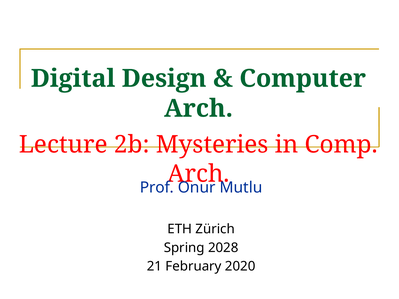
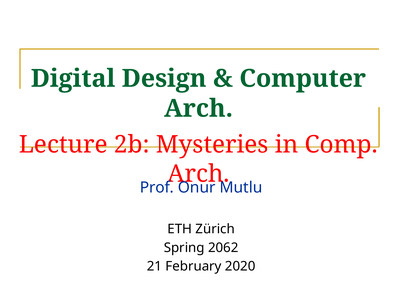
2028: 2028 -> 2062 (223, 248)
